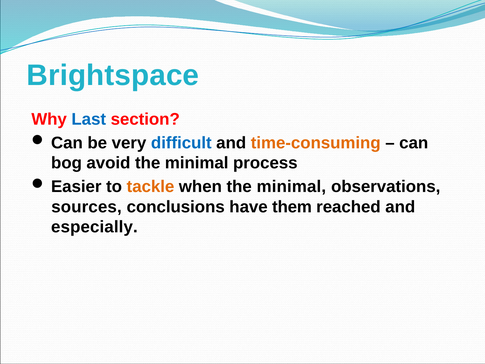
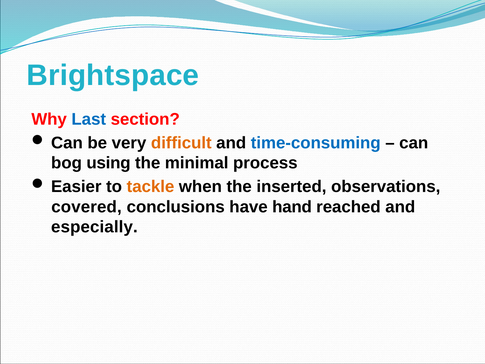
difficult colour: blue -> orange (181, 143)
time-consuming colour: orange -> blue (316, 143)
avoid: avoid -> using (109, 163)
when the minimal: minimal -> inserted (291, 186)
sources: sources -> covered (86, 207)
them: them -> hand (292, 207)
